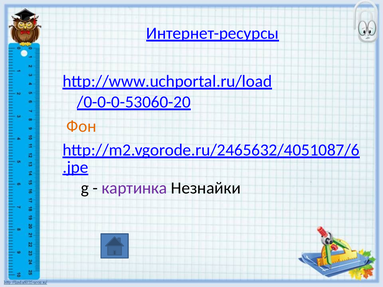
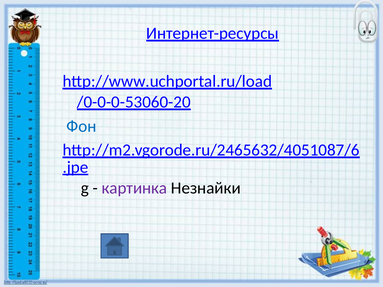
Фон colour: orange -> blue (81, 126)
